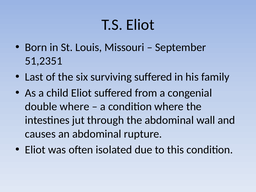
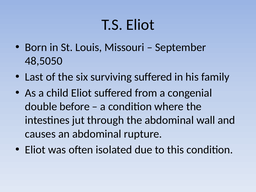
51,2351: 51,2351 -> 48,5050 (44, 61)
double where: where -> before (75, 107)
